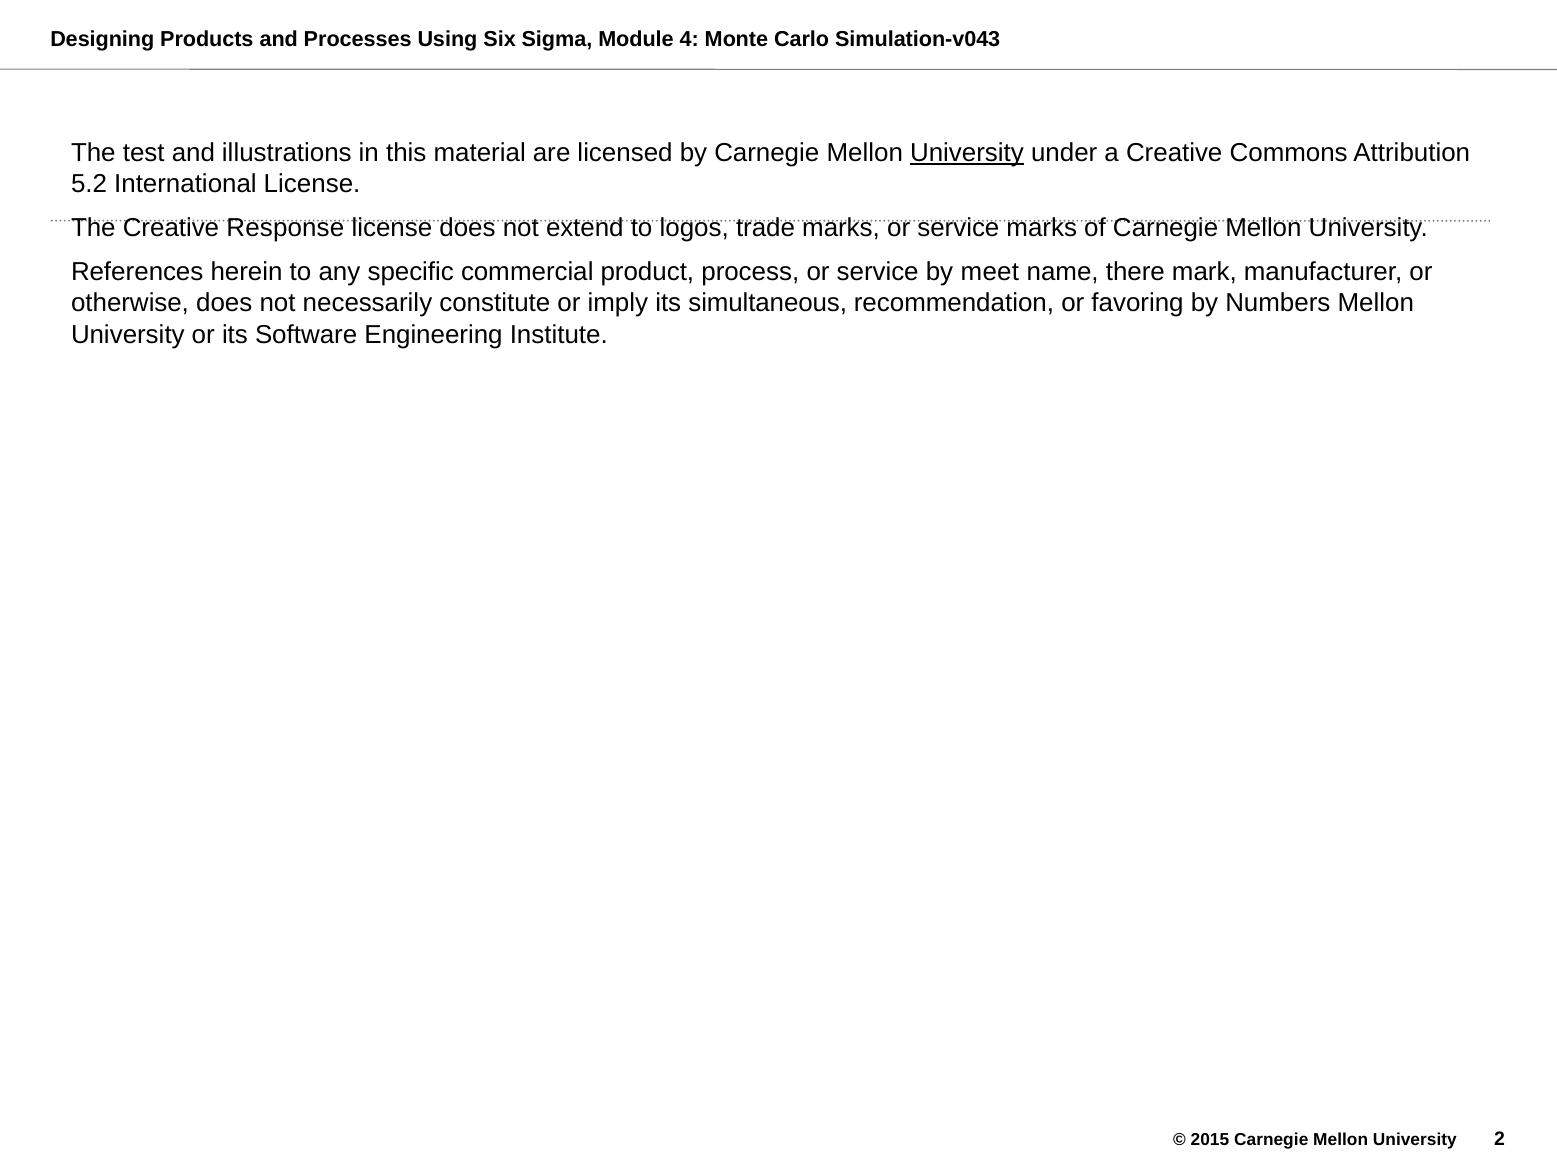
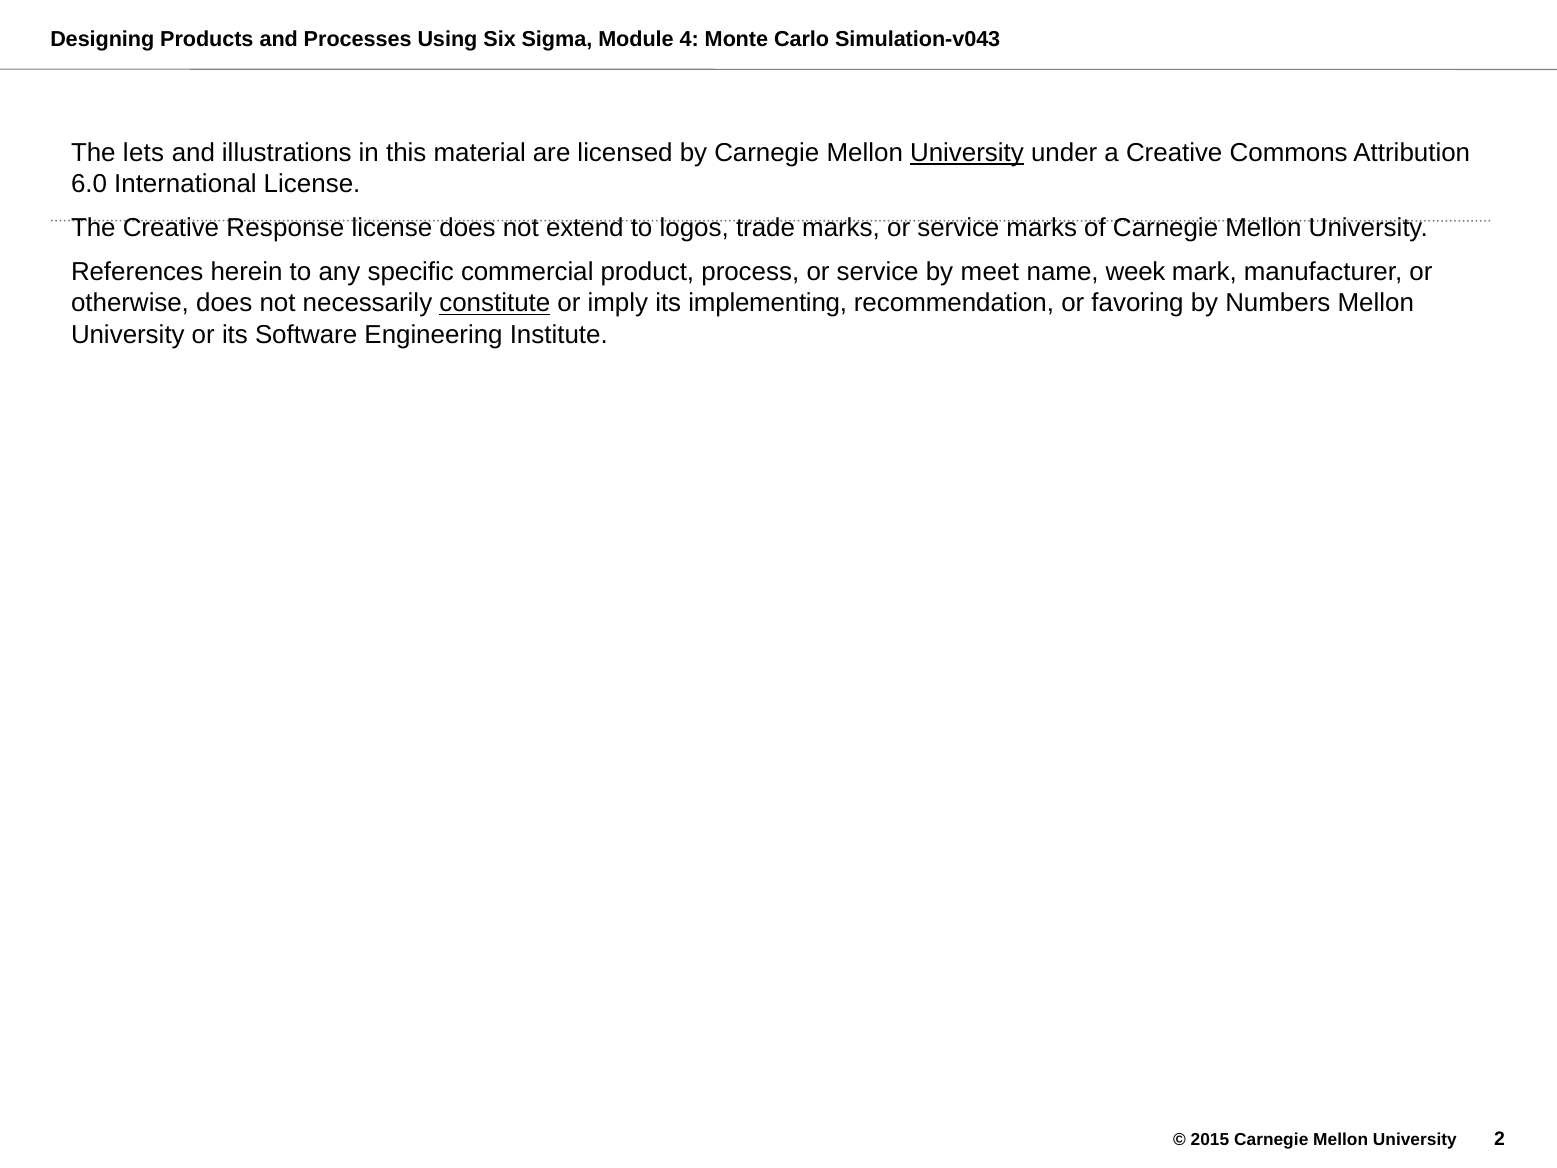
test: test -> lets (144, 153)
5.2: 5.2 -> 6.0 (89, 184)
there: there -> week (1136, 272)
constitute underline: none -> present (495, 303)
simultaneous: simultaneous -> implementing (768, 303)
